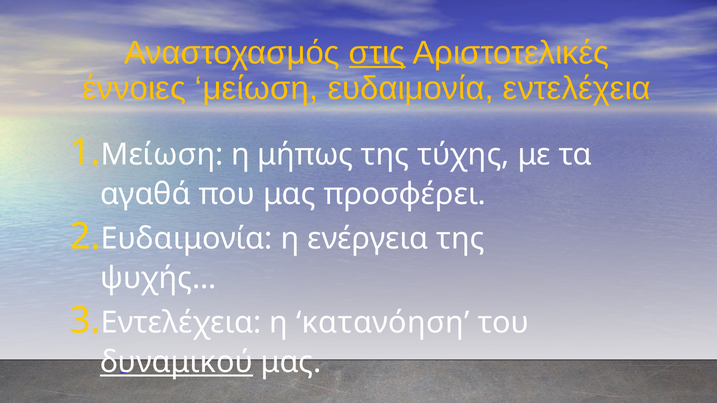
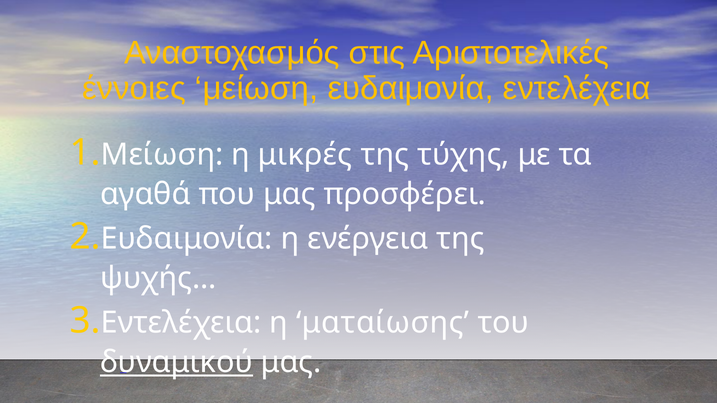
στις underline: present -> none (377, 53)
μήπως: μήπως -> μικρές (305, 155)
κατανόηση: κατανόηση -> ματαίωσης (383, 323)
